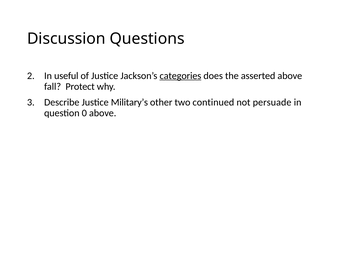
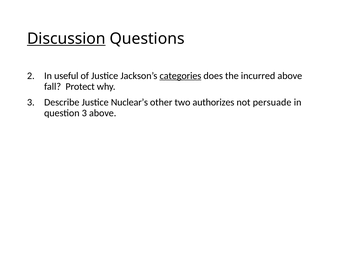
Discussion underline: none -> present (66, 38)
asserted: asserted -> incurred (258, 76)
Military’s: Military’s -> Nuclear’s (129, 102)
continued: continued -> authorizes (213, 102)
question 0: 0 -> 3 (84, 113)
